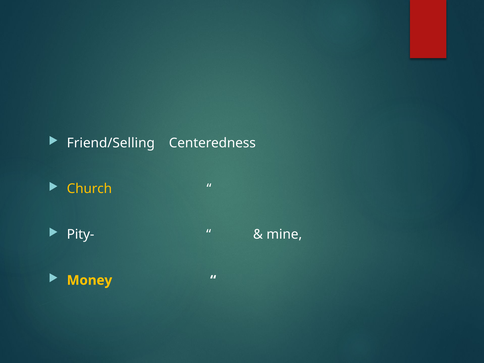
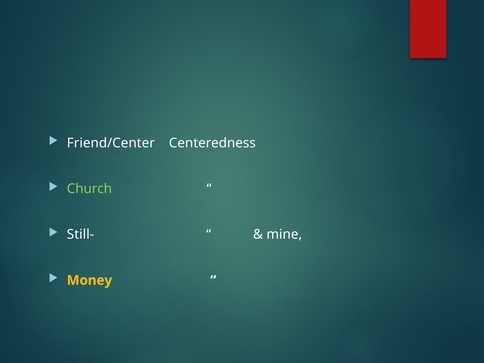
Friend/Selling: Friend/Selling -> Friend/Center (111, 143)
Church colour: yellow -> light green (89, 189)
Pity-: Pity- -> Still- (80, 235)
